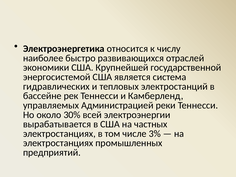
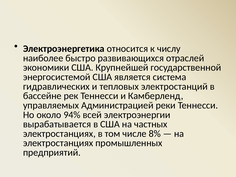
30%: 30% -> 94% (72, 115)
3%: 3% -> 8% (155, 134)
